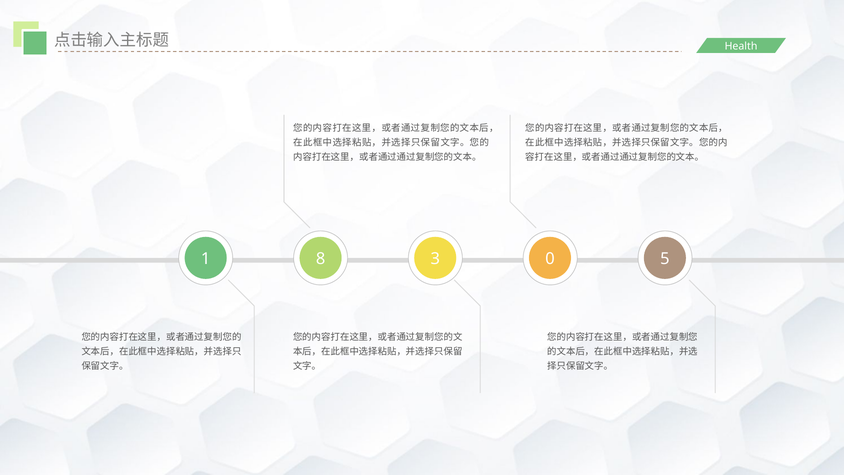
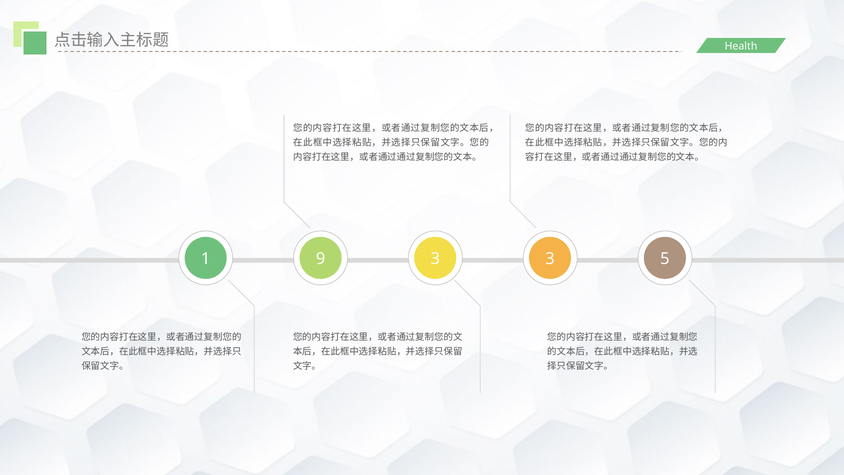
8: 8 -> 9 (321, 259)
3 0: 0 -> 3 (550, 259)
